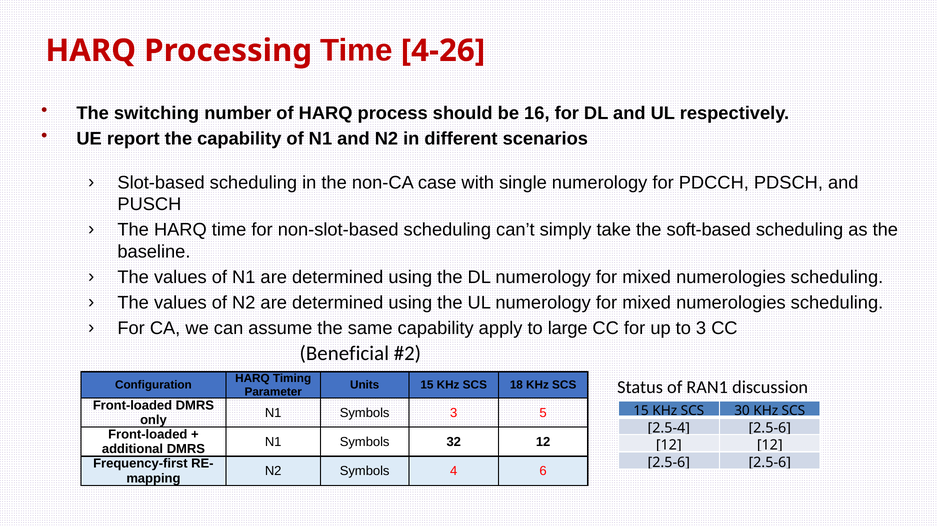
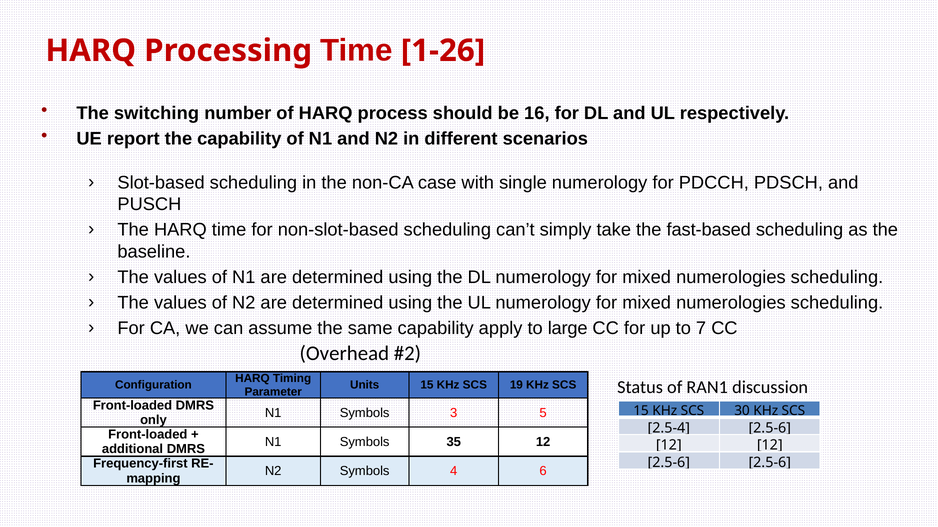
4-26: 4-26 -> 1-26 (443, 51)
soft-based: soft-based -> fast-based (709, 230)
to 3: 3 -> 7 (701, 329)
Beneficial: Beneficial -> Overhead (344, 354)
18: 18 -> 19 (516, 386)
32: 32 -> 35 (454, 442)
